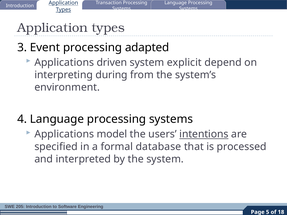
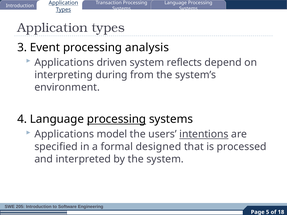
adapted: adapted -> analysis (147, 47)
explicit: explicit -> reflects (184, 63)
processing underline: none -> present (117, 119)
database: database -> designed (158, 147)
